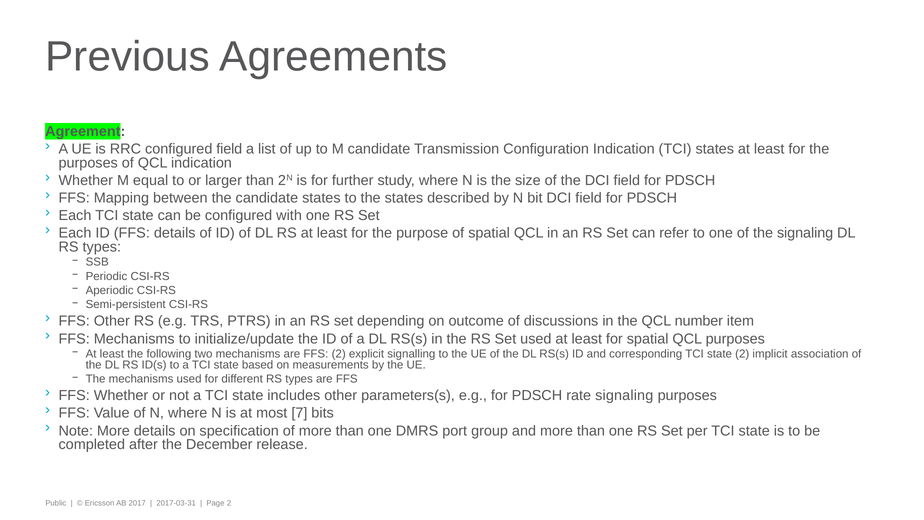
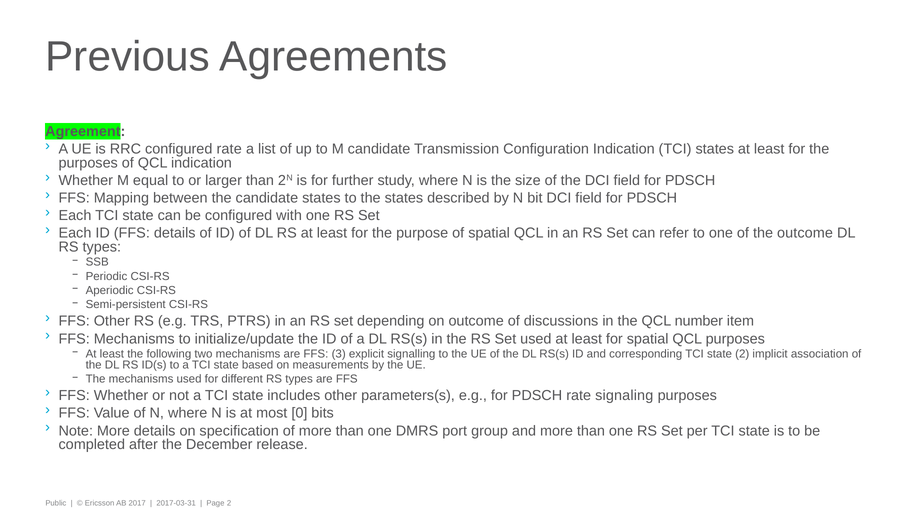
configured field: field -> rate (229, 149)
the signaling: signaling -> outcome (805, 233)
FFS 2: 2 -> 3 (339, 354)
7: 7 -> 0 (299, 413)
